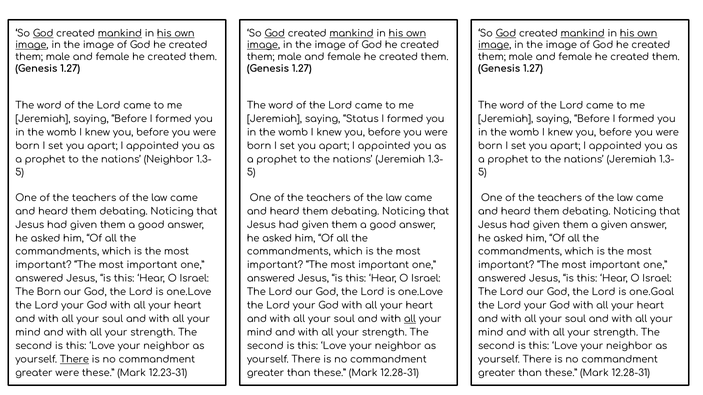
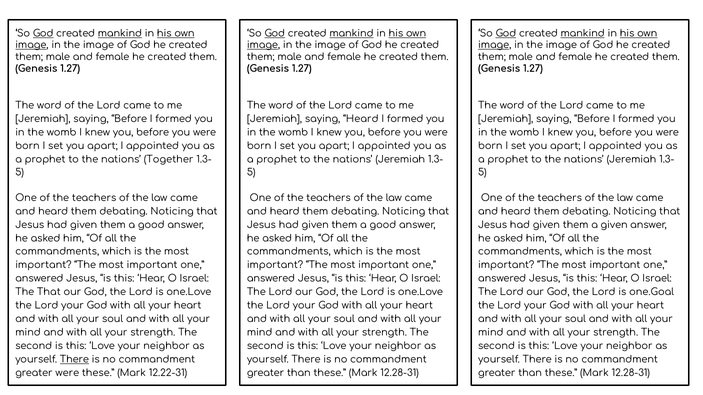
saying Status: Status -> Heard (361, 119)
nations Neighbor: Neighbor -> Together (169, 159)
The Born: Born -> That (49, 292)
all underline: present -> none (410, 319)
12.23-31: 12.23-31 -> 12.22-31 (168, 373)
